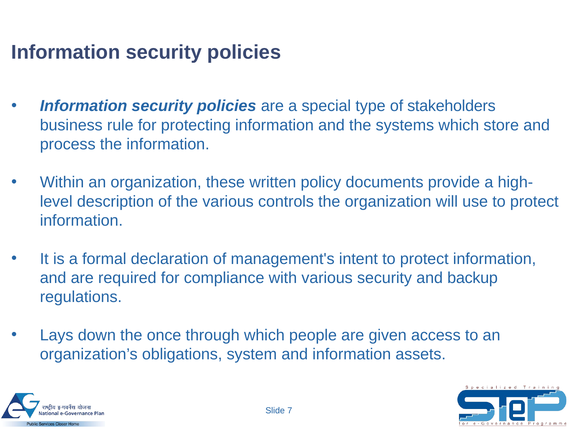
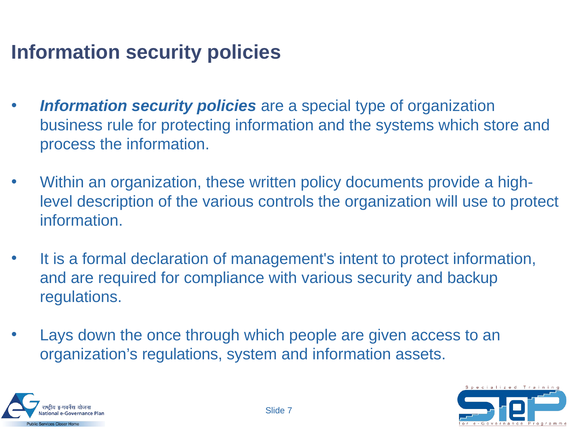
of stakeholders: stakeholders -> organization (451, 106)
organization’s obligations: obligations -> regulations (182, 354)
